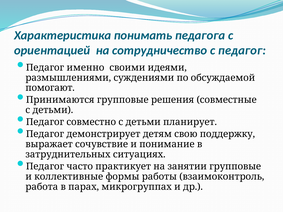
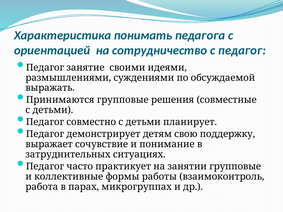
именно: именно -> занятие (85, 68)
помогают: помогают -> выражать (50, 88)
